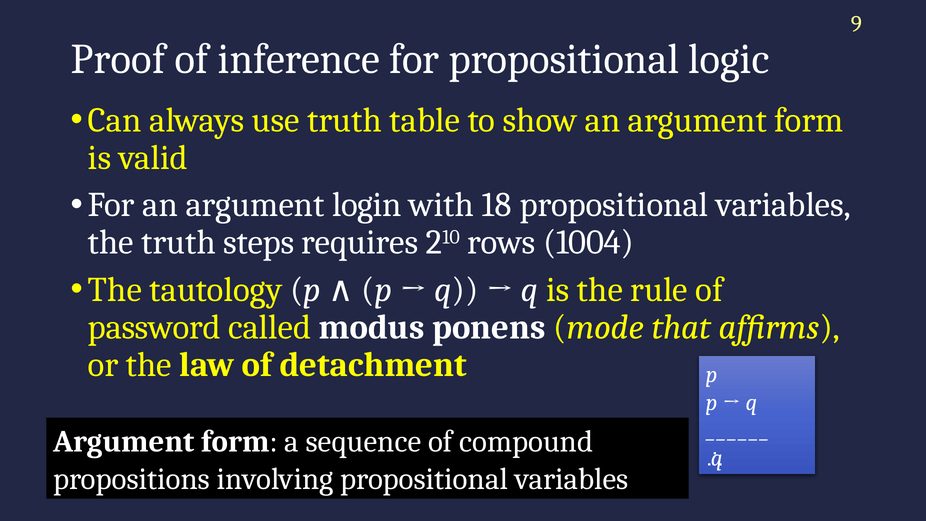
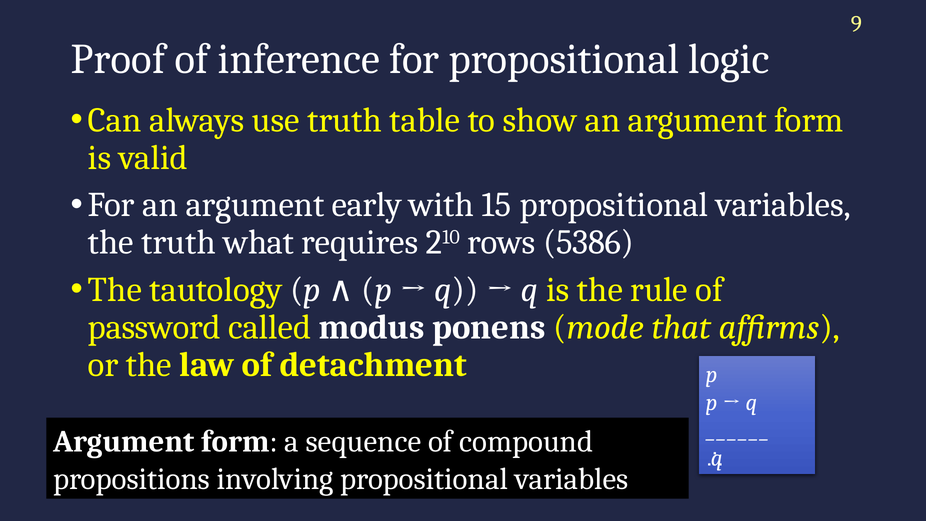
login: login -> early (367, 205)
18: 18 -> 15 (497, 205)
steps: steps -> what (259, 242)
1004: 1004 -> 5386 (589, 242)
